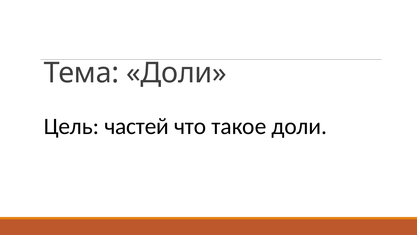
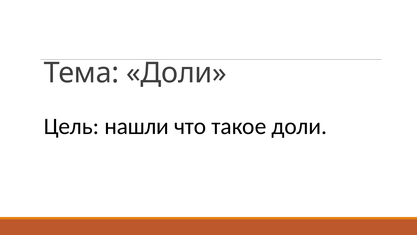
частей: частей -> нашли (137, 126)
